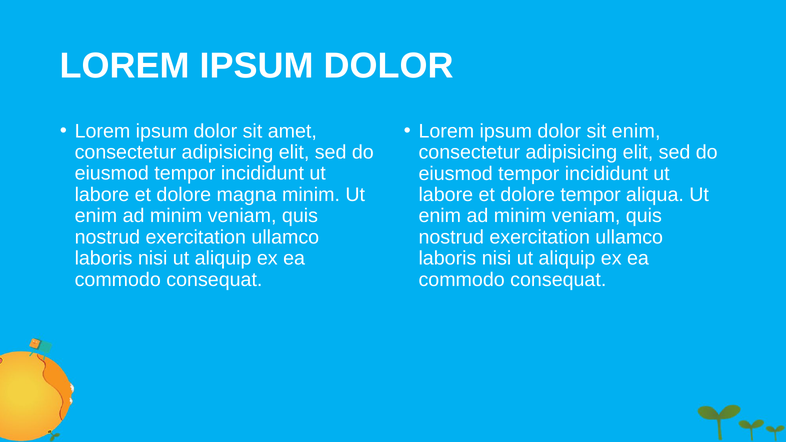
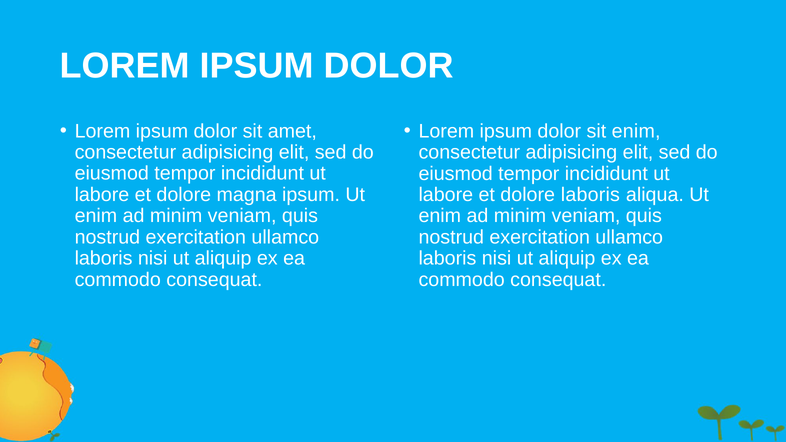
magna minim: minim -> ipsum (311, 195)
dolore tempor: tempor -> laboris (590, 195)
